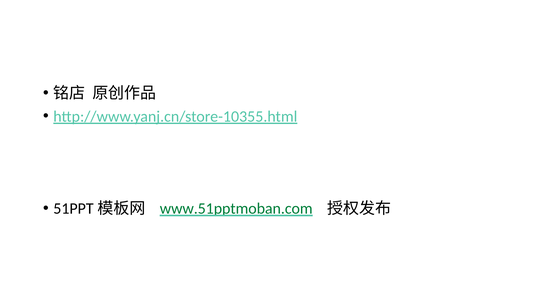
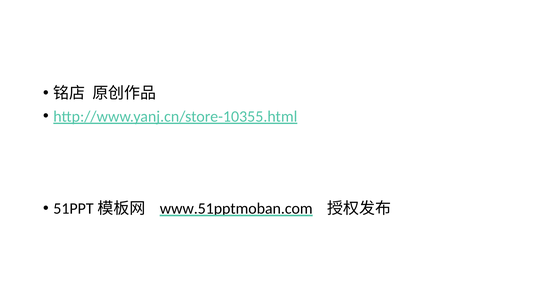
www.51pptmoban.com colour: green -> black (236, 208)
